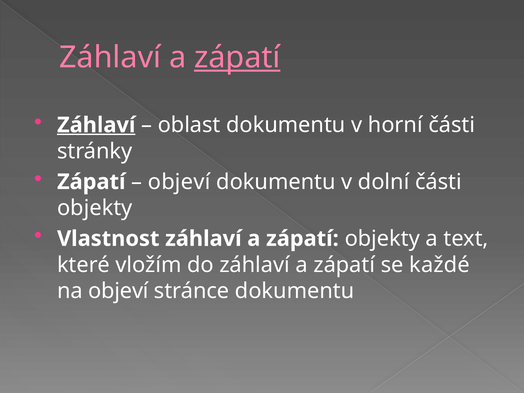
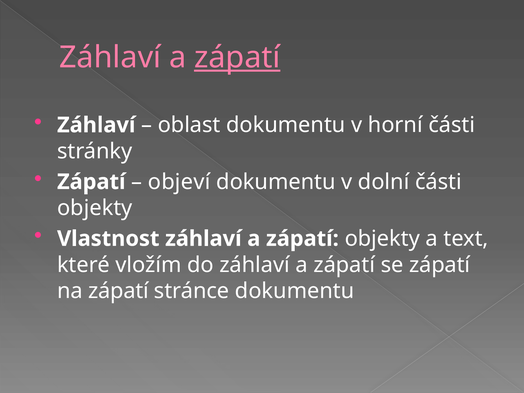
Záhlaví underline: present -> none (96, 125)
se každé: každé -> zápatí (440, 265)
na objeví: objeví -> zápatí (118, 291)
